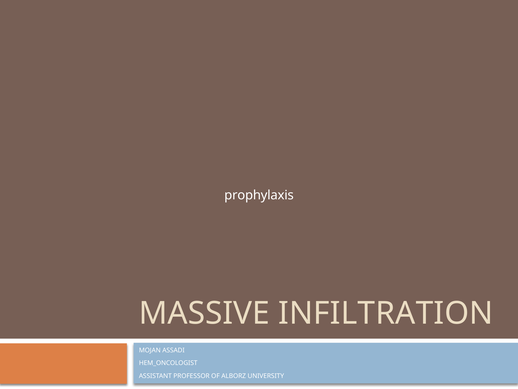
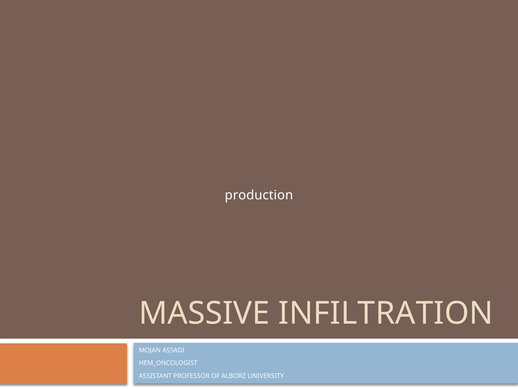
prophylaxis: prophylaxis -> production (259, 195)
